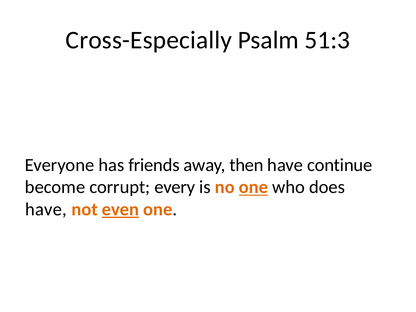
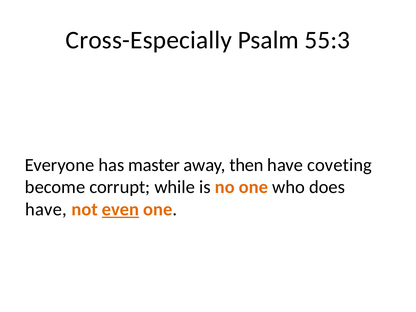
51:3: 51:3 -> 55:3 (327, 40)
friends: friends -> master (154, 165)
continue: continue -> coveting (340, 165)
every: every -> while (175, 187)
one underline: present -> none (254, 187)
